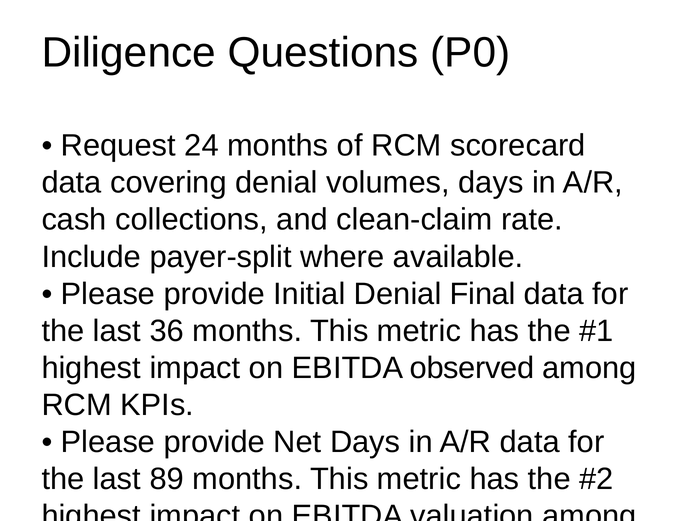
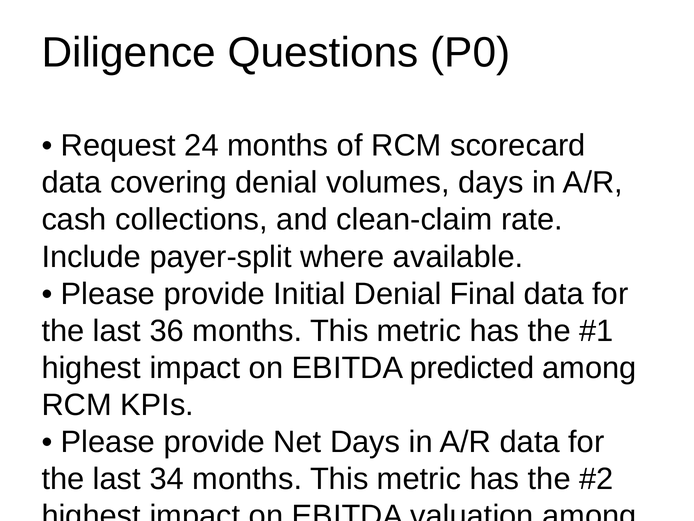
observed: observed -> predicted (472, 368)
89: 89 -> 34 (167, 479)
